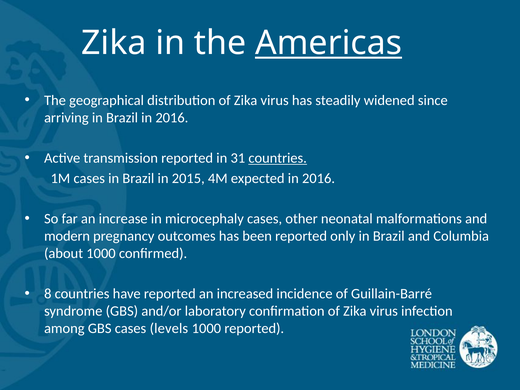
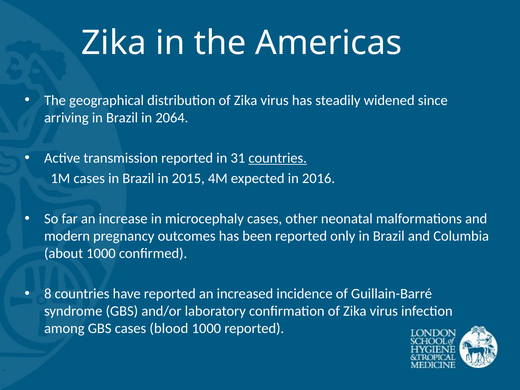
Americas underline: present -> none (329, 43)
Brazil in 2016: 2016 -> 2064 (172, 118)
levels: levels -> blood (169, 329)
